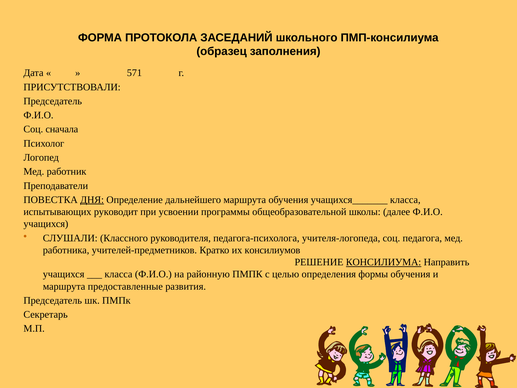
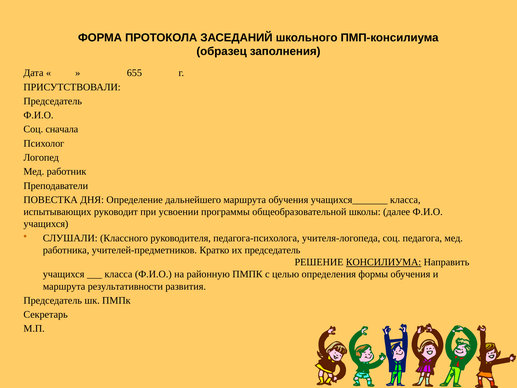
571: 571 -> 655 (134, 73)
ДНЯ underline: present -> none (92, 200)
их консилиумов: консилиумов -> председатель (272, 250)
предоставленные: предоставленные -> результативности (125, 286)
